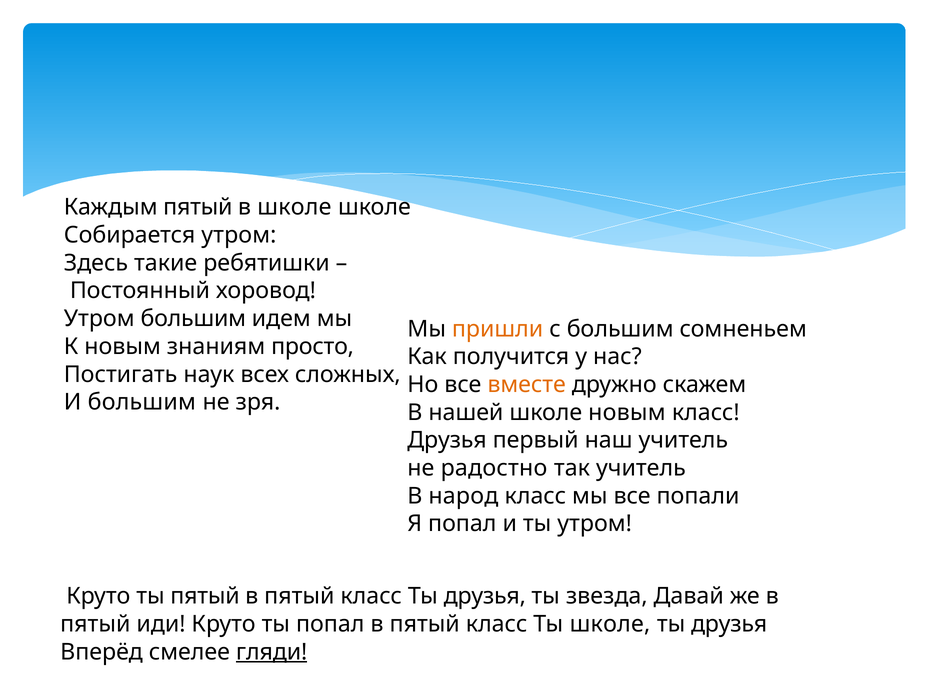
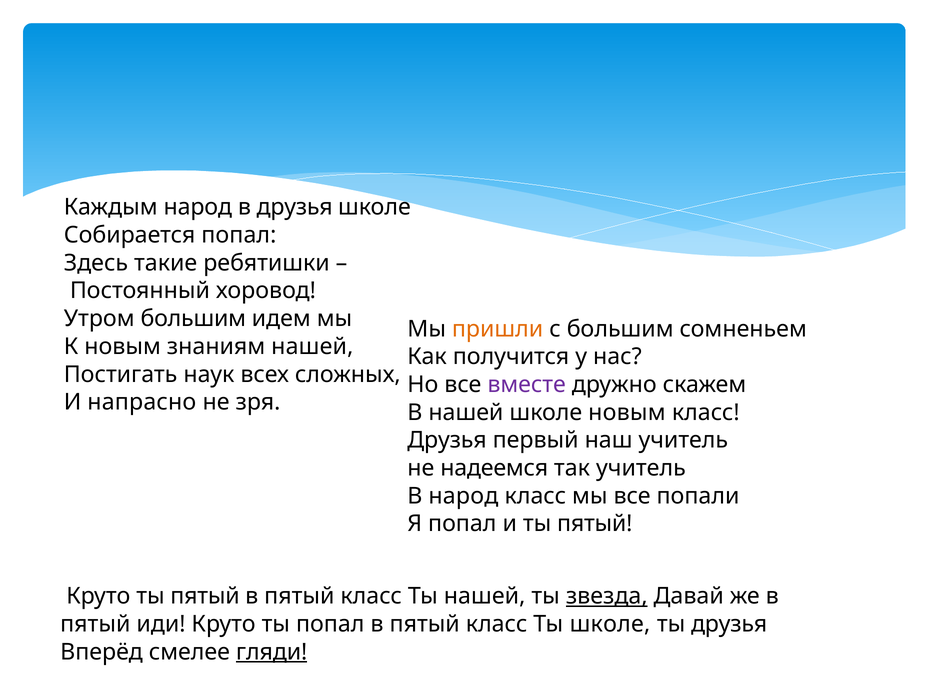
Каждым пятый: пятый -> народ (198, 207)
в школе: школе -> друзья (295, 207)
Собирается утром: утром -> попал (239, 235)
знаниям просто: просто -> нашей (312, 347)
вместе colour: orange -> purple (527, 385)
И большим: большим -> напрасно (142, 402)
радостно: радостно -> надеемся (494, 468)
и ты утром: утром -> пятый (595, 524)
класс Ты друзья: друзья -> нашей (485, 596)
звезда underline: none -> present (607, 596)
